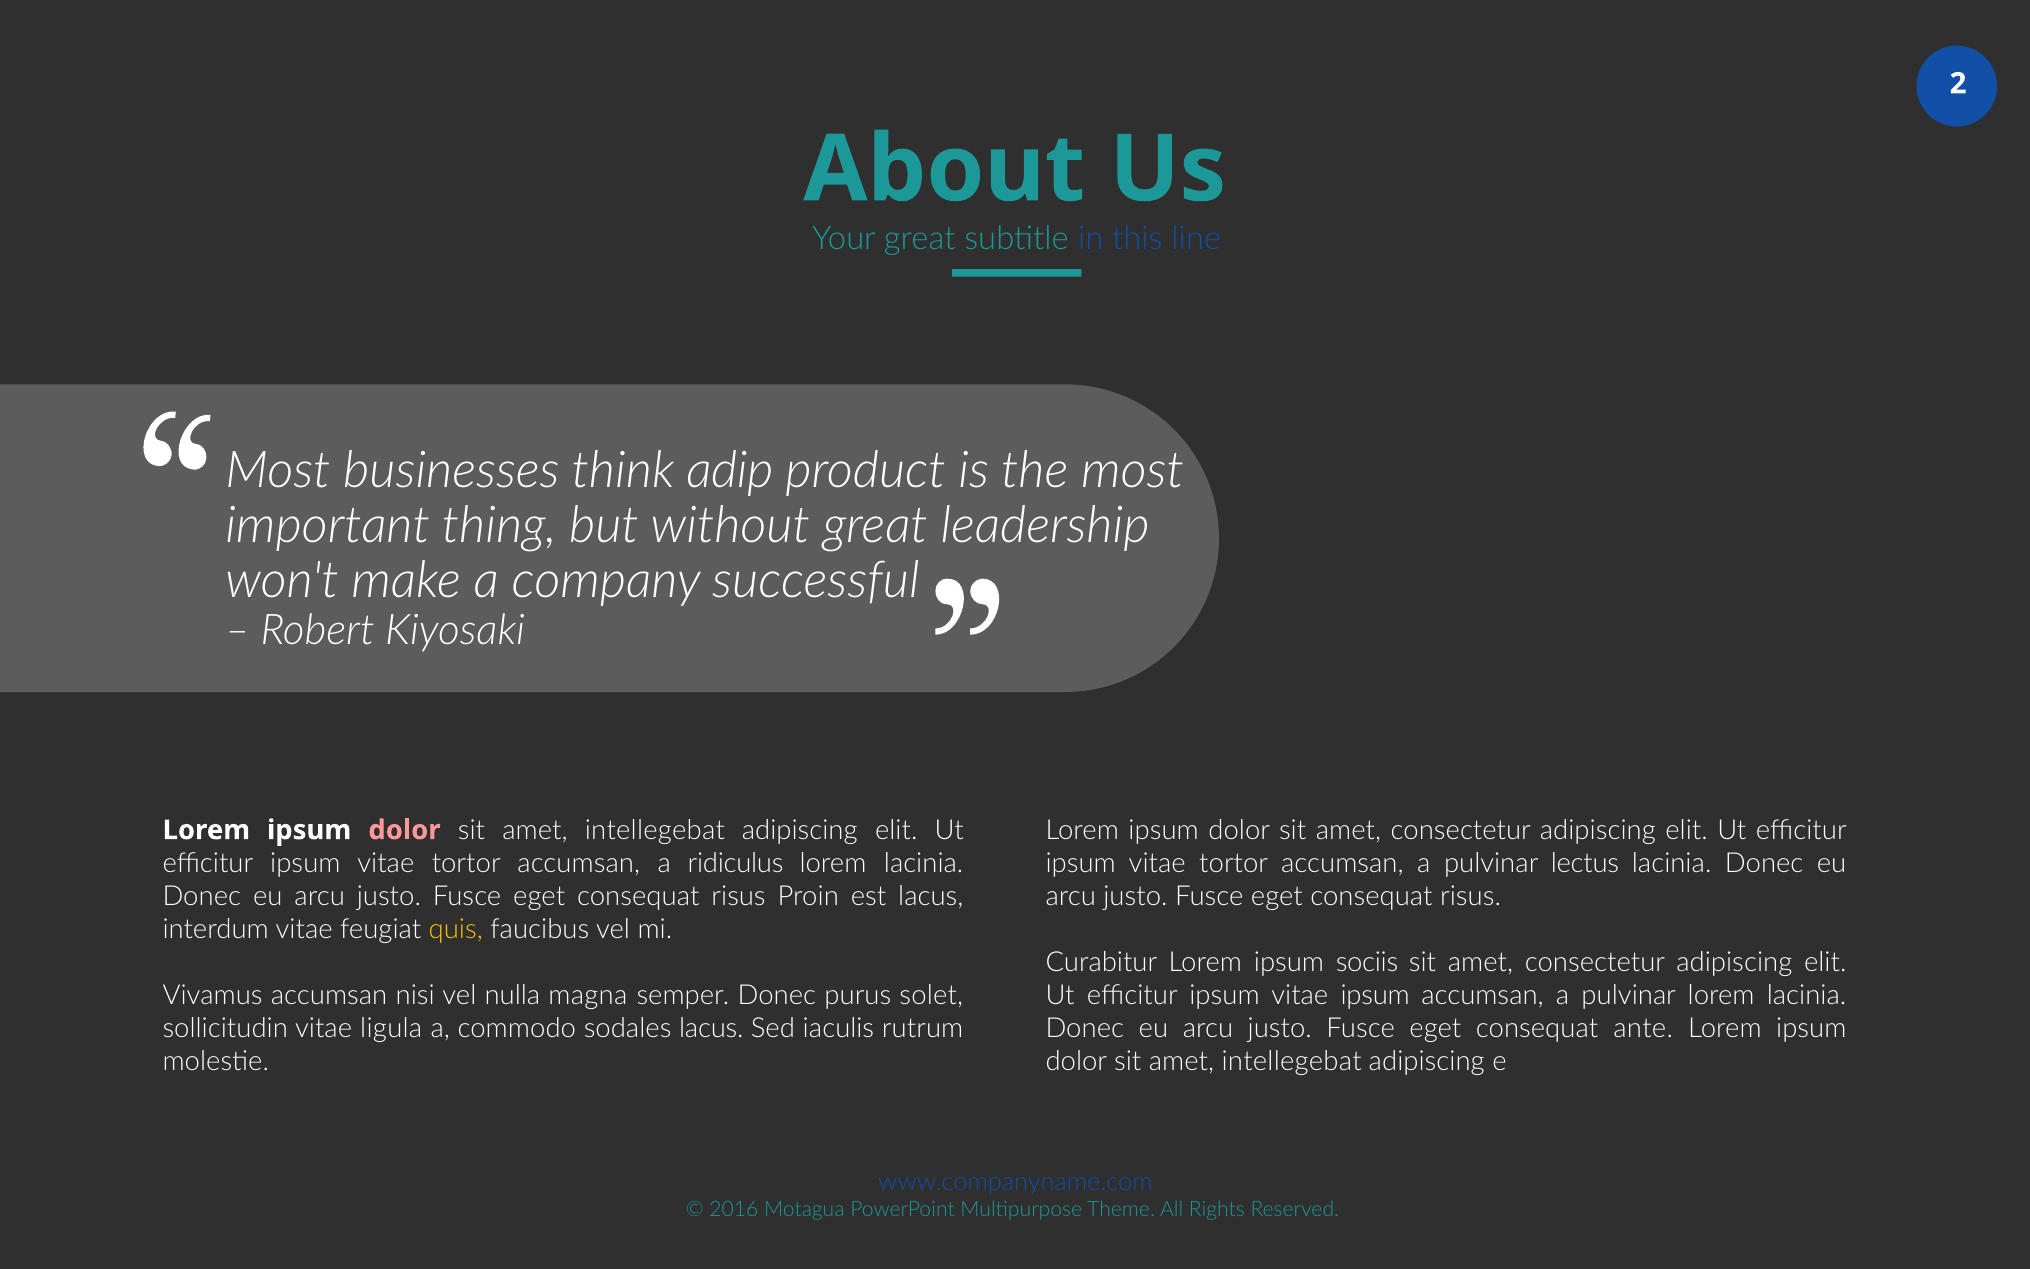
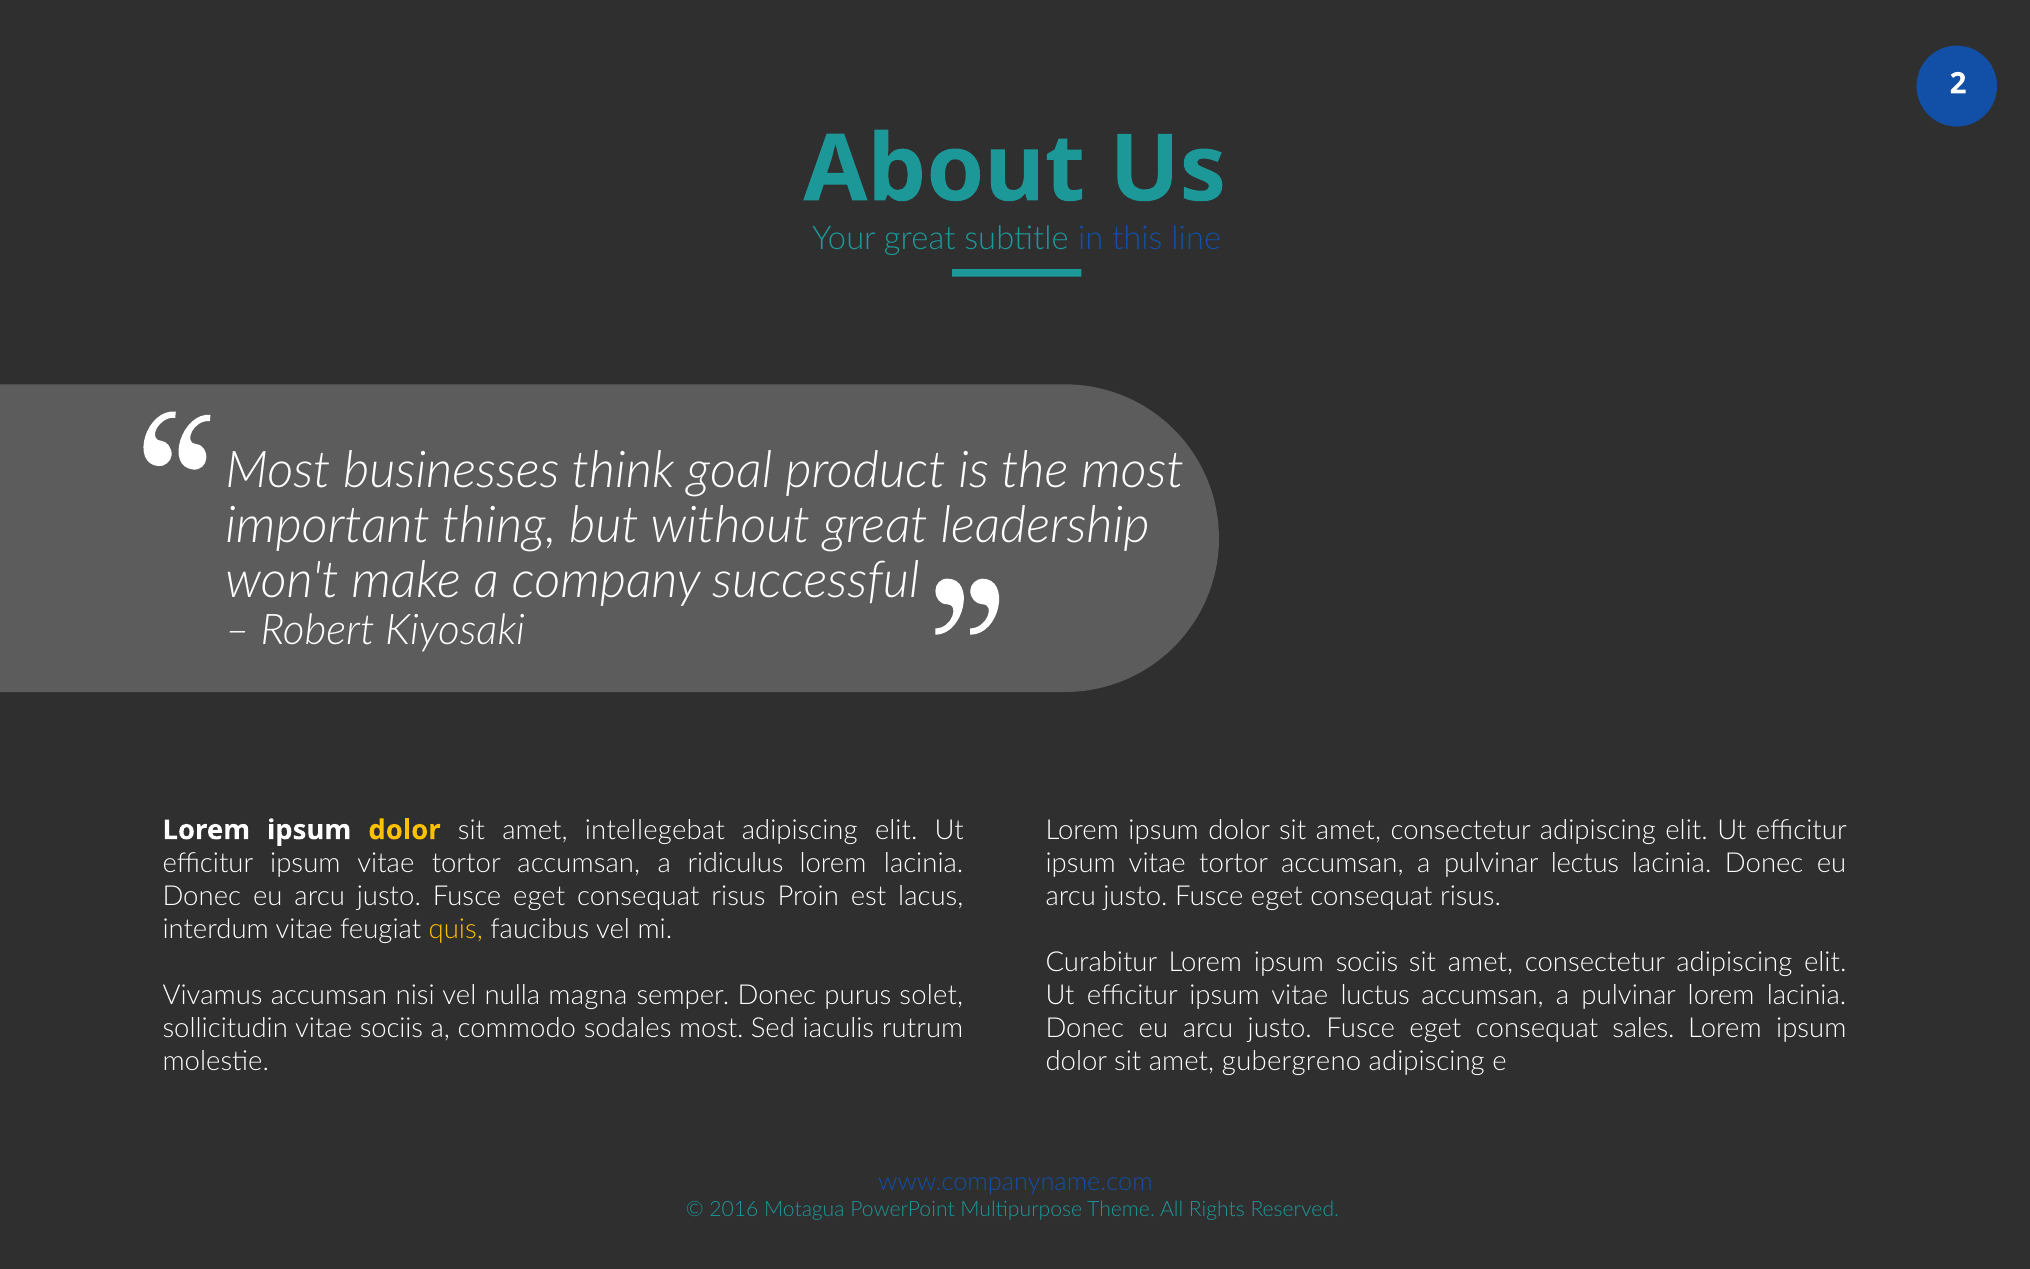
adip: adip -> goal (730, 471)
dolor colour: pink -> yellow (404, 830)
vitae ipsum: ipsum -> luctus (1375, 995)
vitae ligula: ligula -> sociis (391, 1028)
sodales lacus: lacus -> most (711, 1028)
ante: ante -> sales (1643, 1028)
intellegebat: intellegebat -> gubergreno (1292, 1061)
